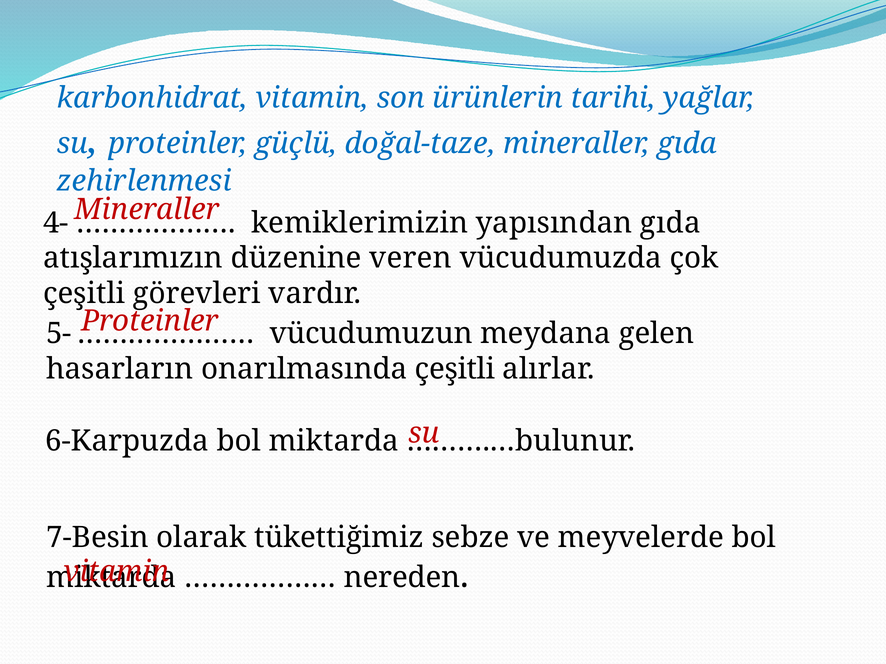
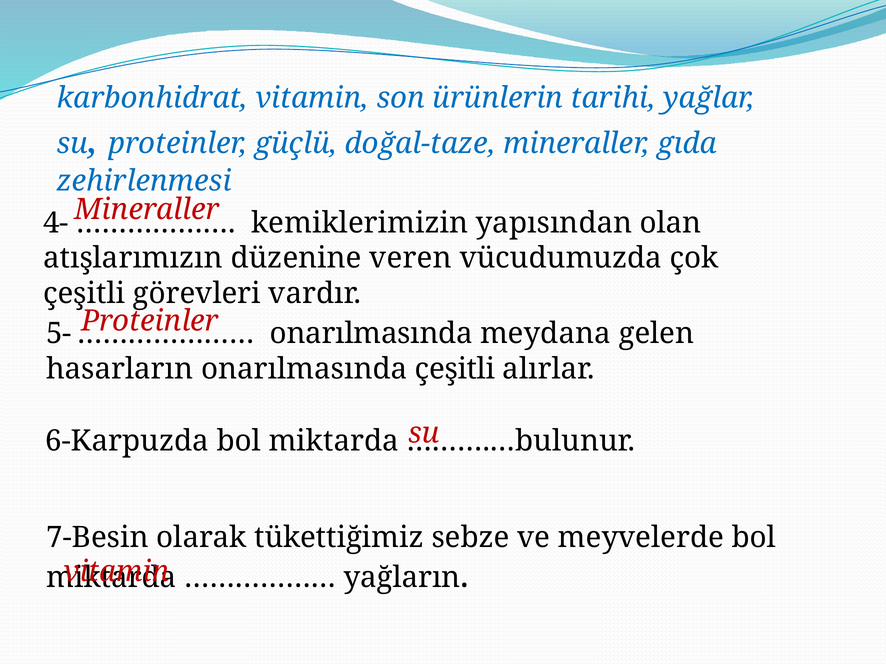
yapısından gıda: gıda -> olan (671, 223)
vücudumuzun: vücudumuzun -> onarılmasında (371, 334)
nereden: nereden -> yağların (402, 578)
